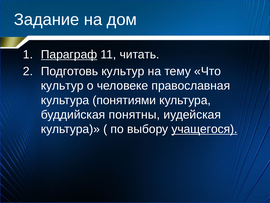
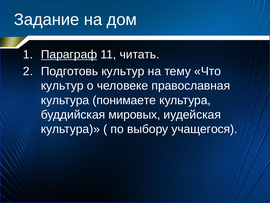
понятиями: понятиями -> понимаете (124, 100)
понятны: понятны -> мировых (134, 114)
учащегося underline: present -> none (204, 129)
